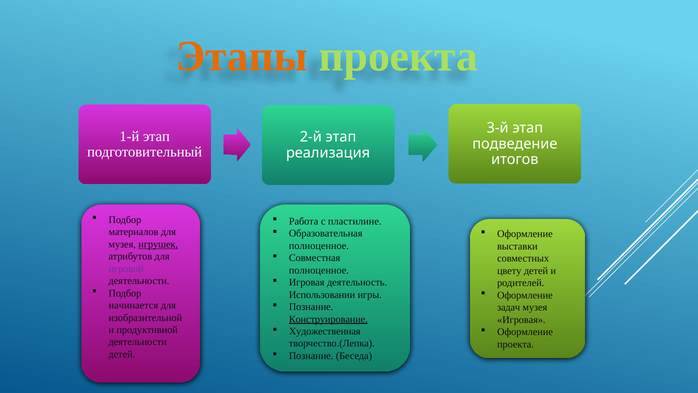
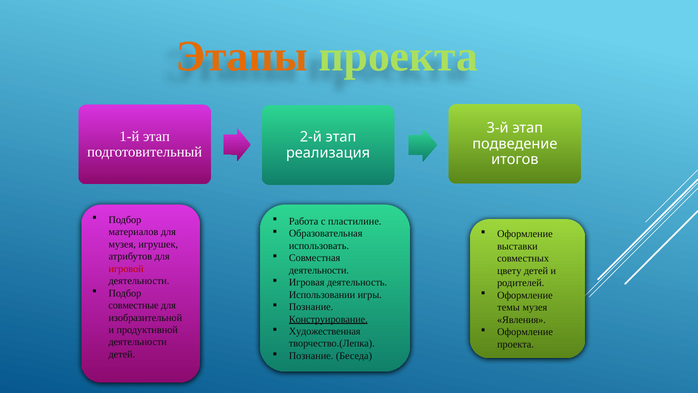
игрушек underline: present -> none (158, 244)
полноценное: полноценное -> использовать (319, 246)
игровой colour: purple -> red (126, 268)
полноценное: полноценное -> деятельности (319, 270)
начинается: начинается -> совместные (134, 305)
задач: задач -> темы (509, 307)
Игровая: Игровая -> Явления (521, 319)
